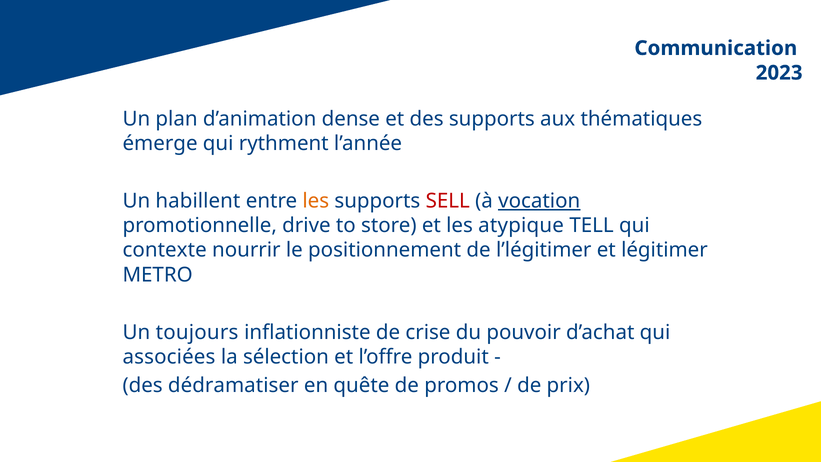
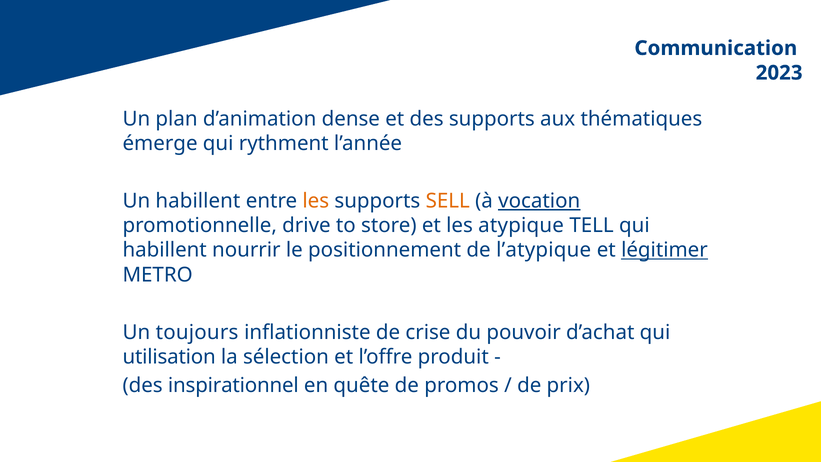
SELL colour: red -> orange (448, 201)
contexte: contexte -> habillent (165, 250)
l’légitimer: l’légitimer -> l’atypique (544, 250)
légitimer underline: none -> present (664, 250)
associées: associées -> utilisation (169, 357)
dédramatiser: dédramatiser -> inspirationnel (233, 386)
